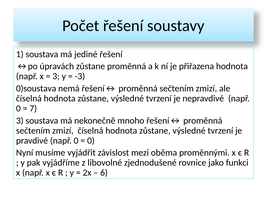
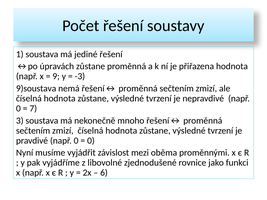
3: 3 -> 9 (56, 76)
0)soustava: 0)soustava -> 9)soustava (36, 89)
